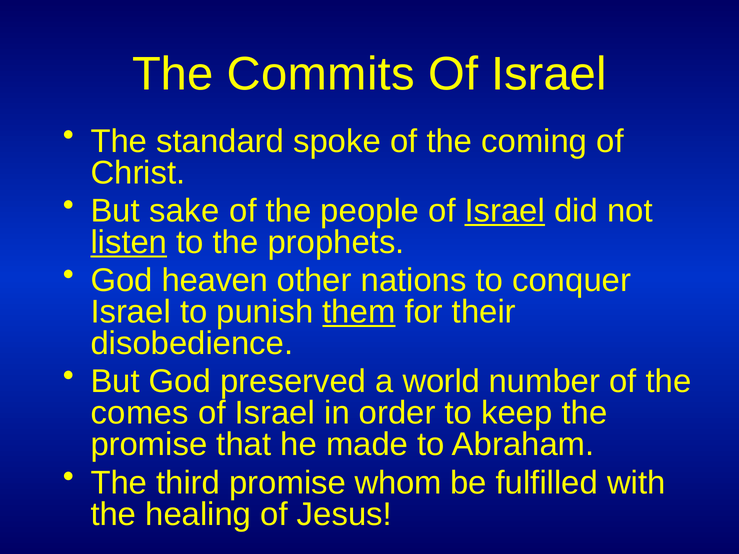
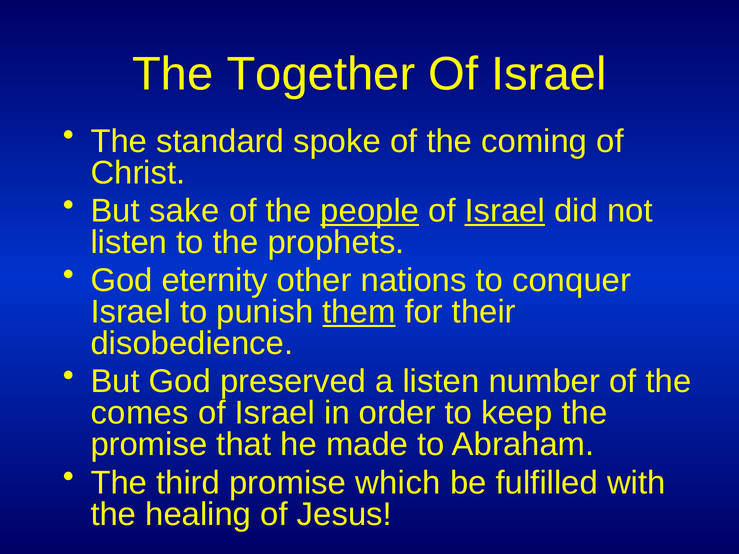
Commits: Commits -> Together (321, 74)
people underline: none -> present (370, 211)
listen underline: present -> none (129, 242)
heaven: heaven -> eternity (215, 281)
a world: world -> listen (441, 382)
whom: whom -> which (398, 483)
